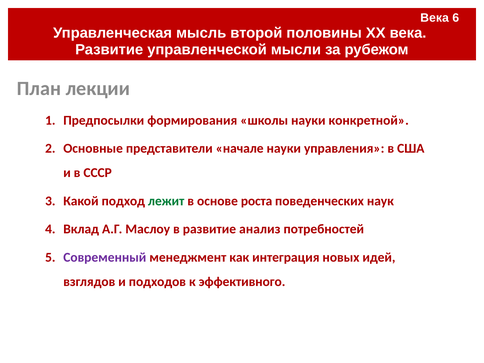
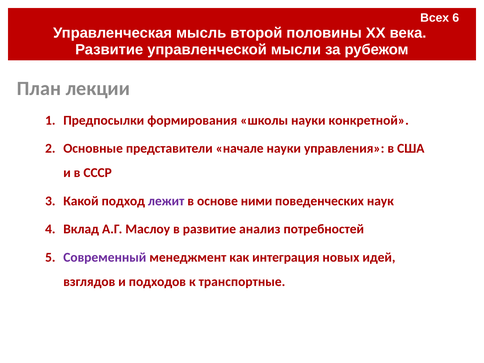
Века: Века -> Всех (435, 18)
лежит colour: green -> purple (166, 201)
роста: роста -> ними (257, 201)
эффективного: эффективного -> транспортные (242, 282)
